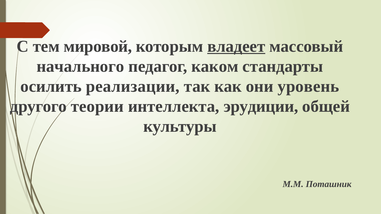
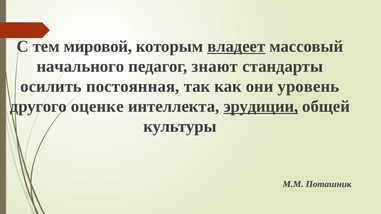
каком: каком -> знают (215, 66)
реализации: реализации -> постоянная (133, 86)
теории: теории -> оценке (97, 106)
эрудиции underline: none -> present (261, 106)
